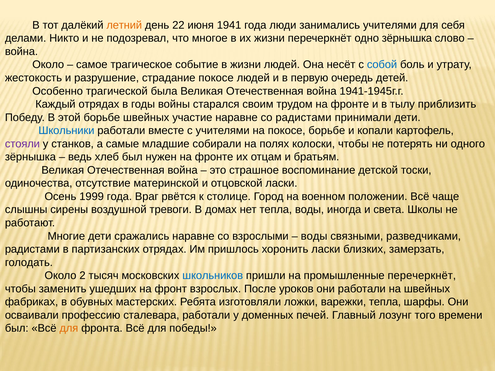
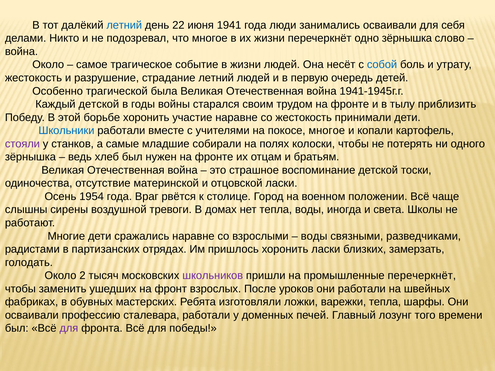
летний colour: orange -> blue (124, 25)
занимались учителями: учителями -> осваивали (390, 25)
страдание покосе: покосе -> летний (216, 78)
Каждый отрядах: отрядах -> детской (99, 104)
борьбе швейных: швейных -> хоронить (146, 117)
со радистами: радистами -> жестокость (304, 117)
покосе борьбе: борьбе -> многое (327, 131)
1999: 1999 -> 1954 (92, 197)
школьников colour: blue -> purple (213, 276)
для colour: orange -> purple (69, 329)
